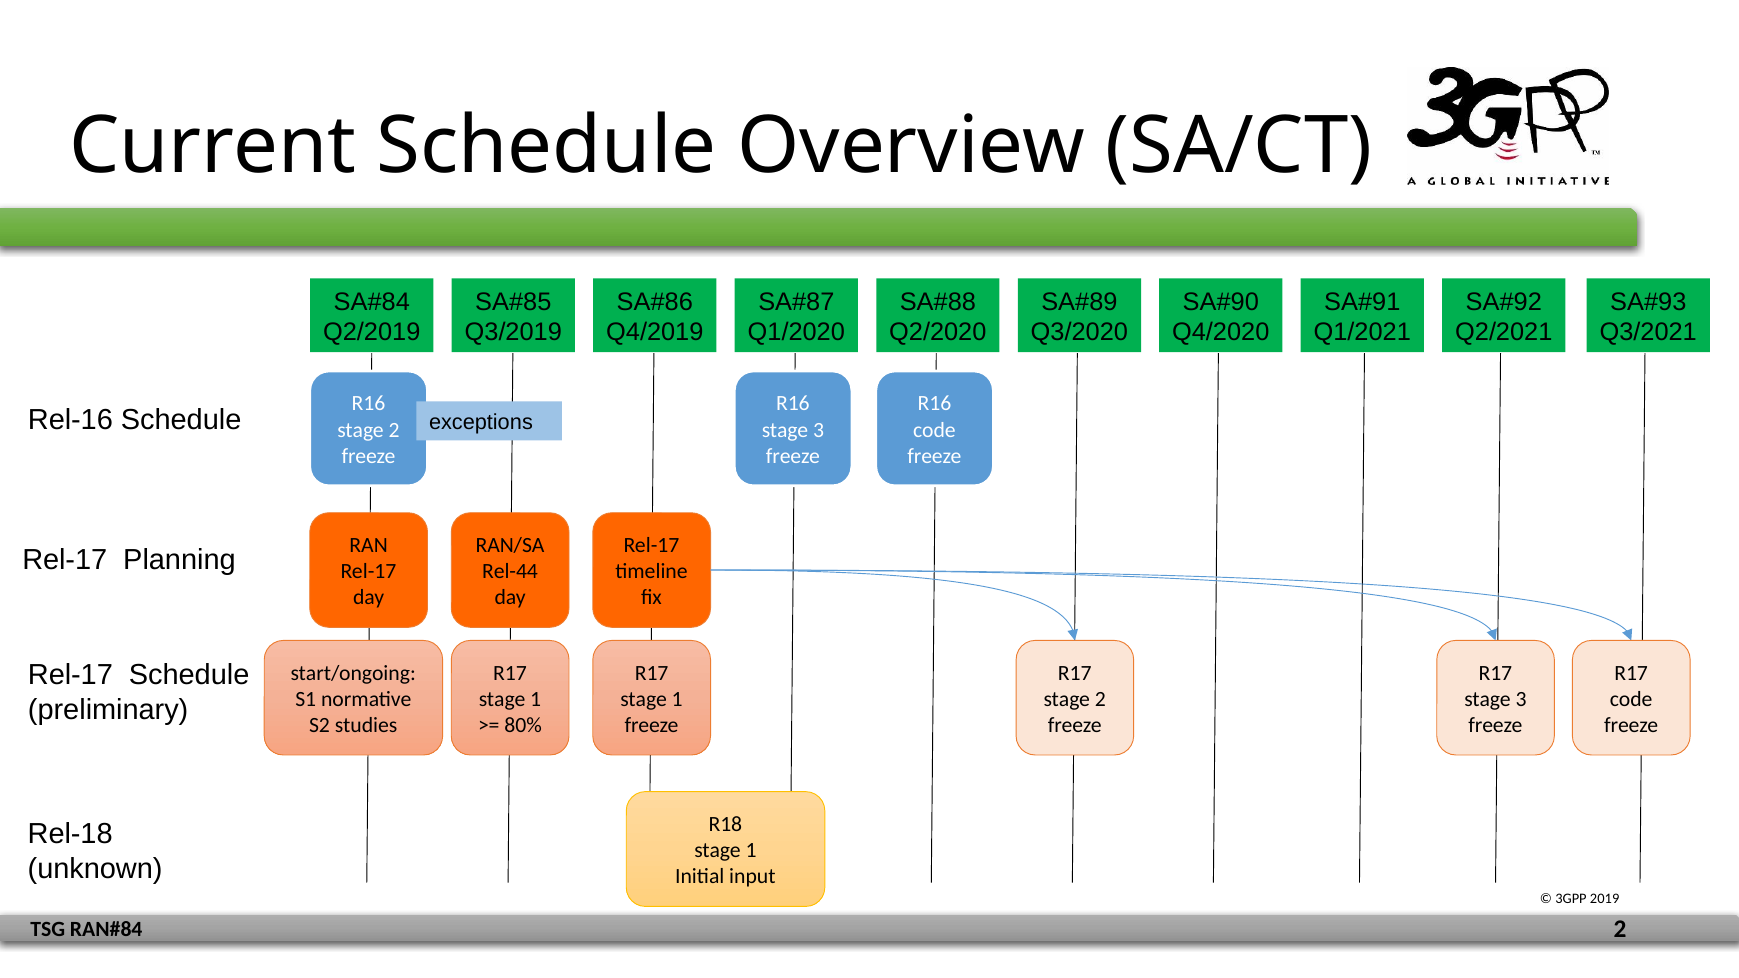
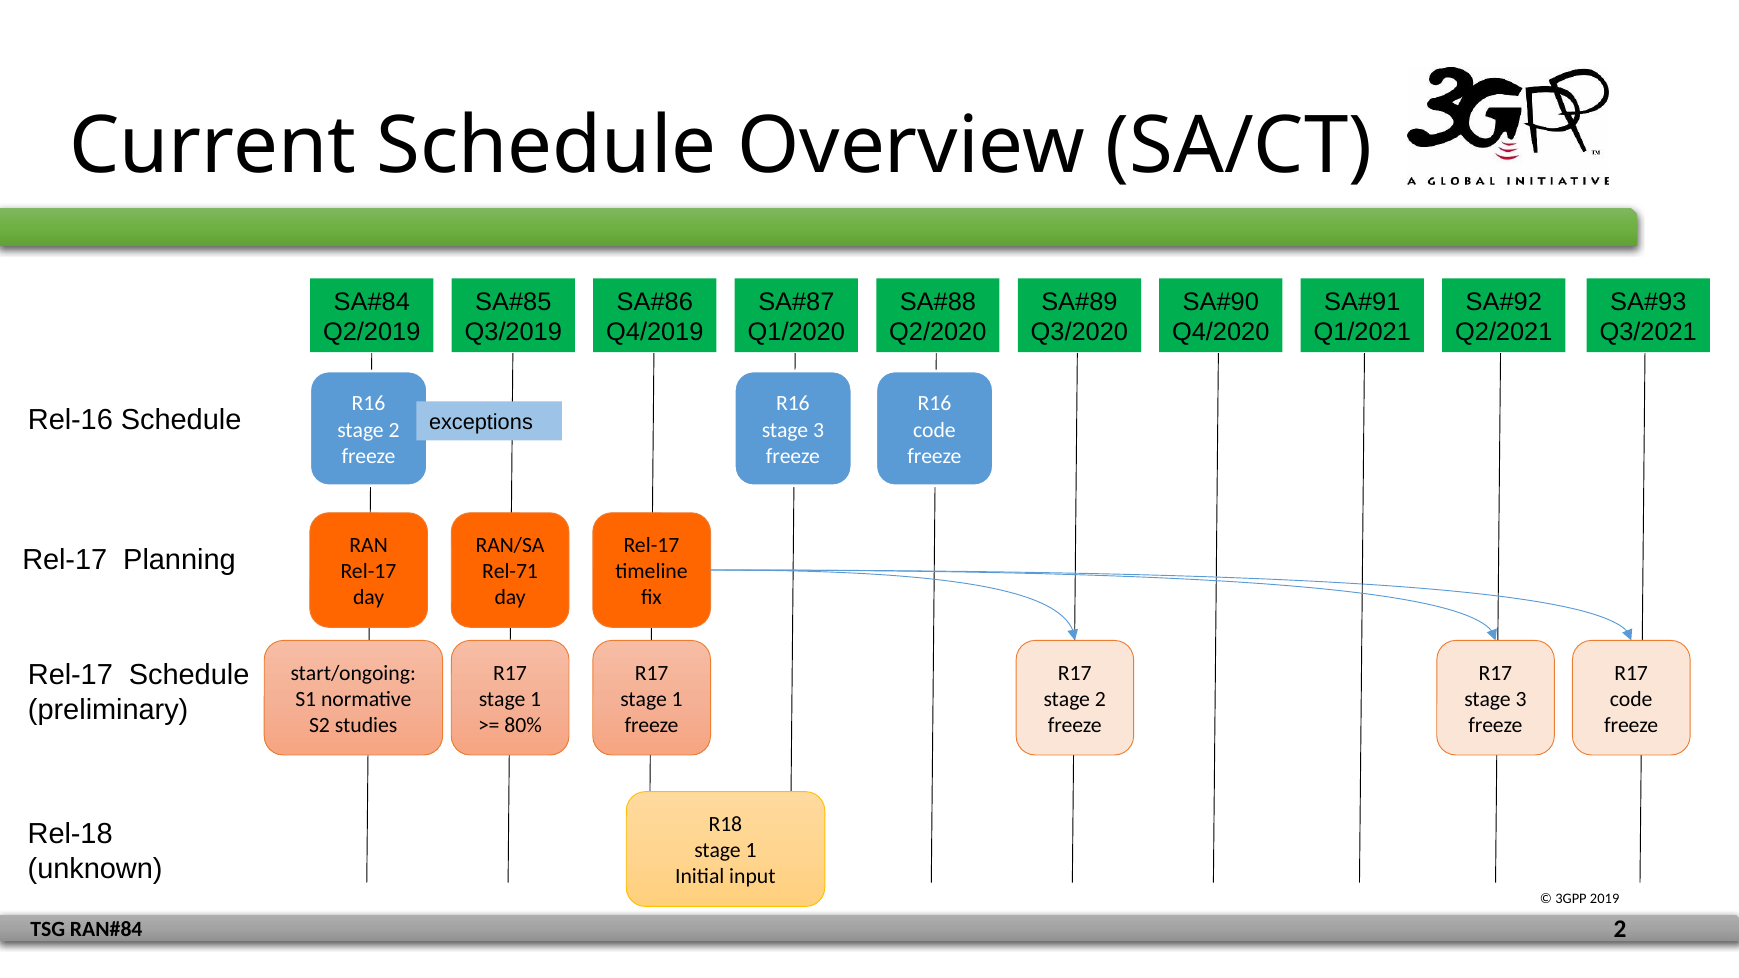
Rel-44: Rel-44 -> Rel-71 (510, 572)
